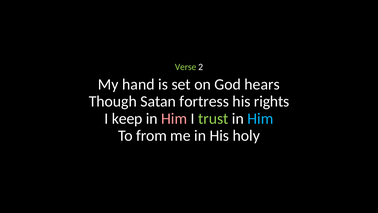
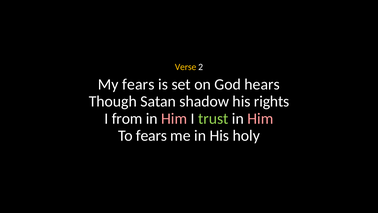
Verse colour: light green -> yellow (186, 67)
My hand: hand -> fears (138, 84)
fortress: fortress -> shadow (204, 101)
keep: keep -> from (127, 118)
Him colour: light blue -> pink (260, 118)
To from: from -> fears (151, 135)
